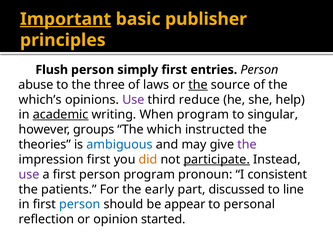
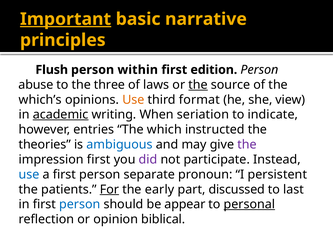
publisher: publisher -> narrative (206, 19)
simply: simply -> within (138, 70)
entries: entries -> edition (214, 70)
Use colour: purple -> orange (133, 100)
reduce: reduce -> format (199, 100)
help: help -> view (290, 100)
When program: program -> seriation (203, 115)
singular: singular -> indicate (273, 115)
groups: groups -> entries (94, 130)
did colour: orange -> purple (148, 160)
participate underline: present -> none (217, 160)
use colour: purple -> blue (29, 175)
person program: program -> separate (149, 175)
consistent: consistent -> persistent (277, 175)
For underline: none -> present (109, 190)
line: line -> last (294, 190)
personal underline: none -> present (249, 205)
started: started -> biblical (163, 220)
